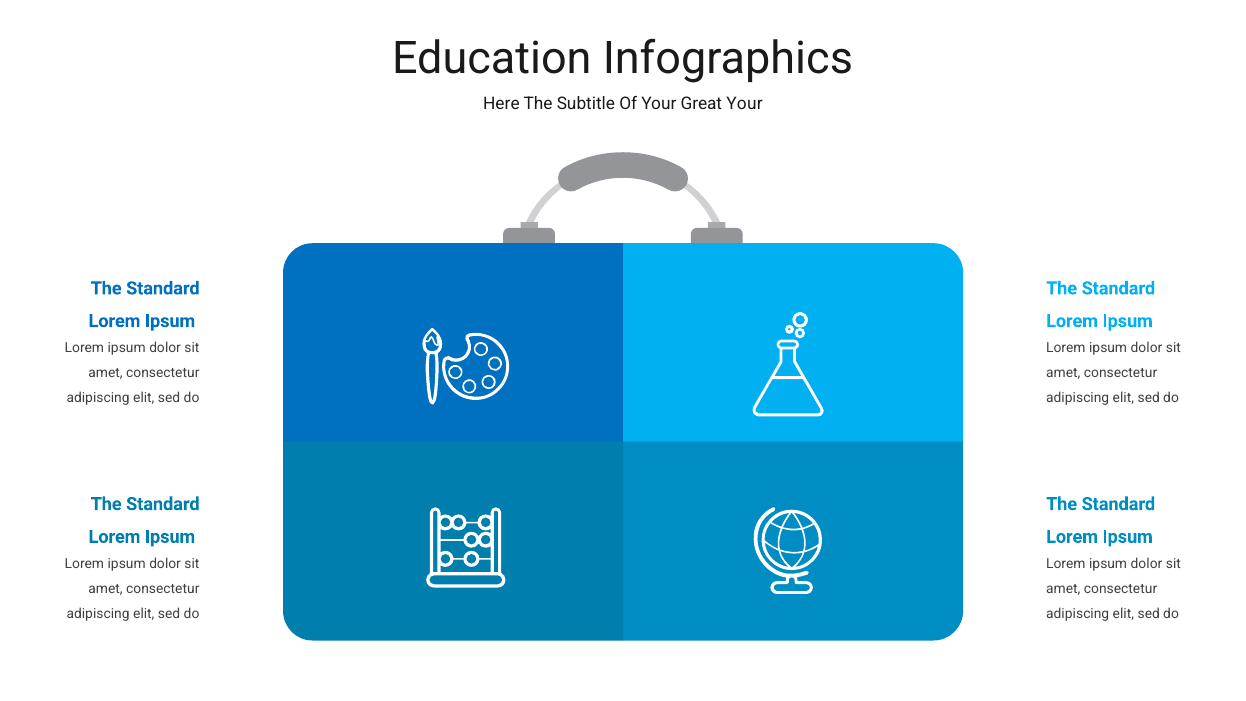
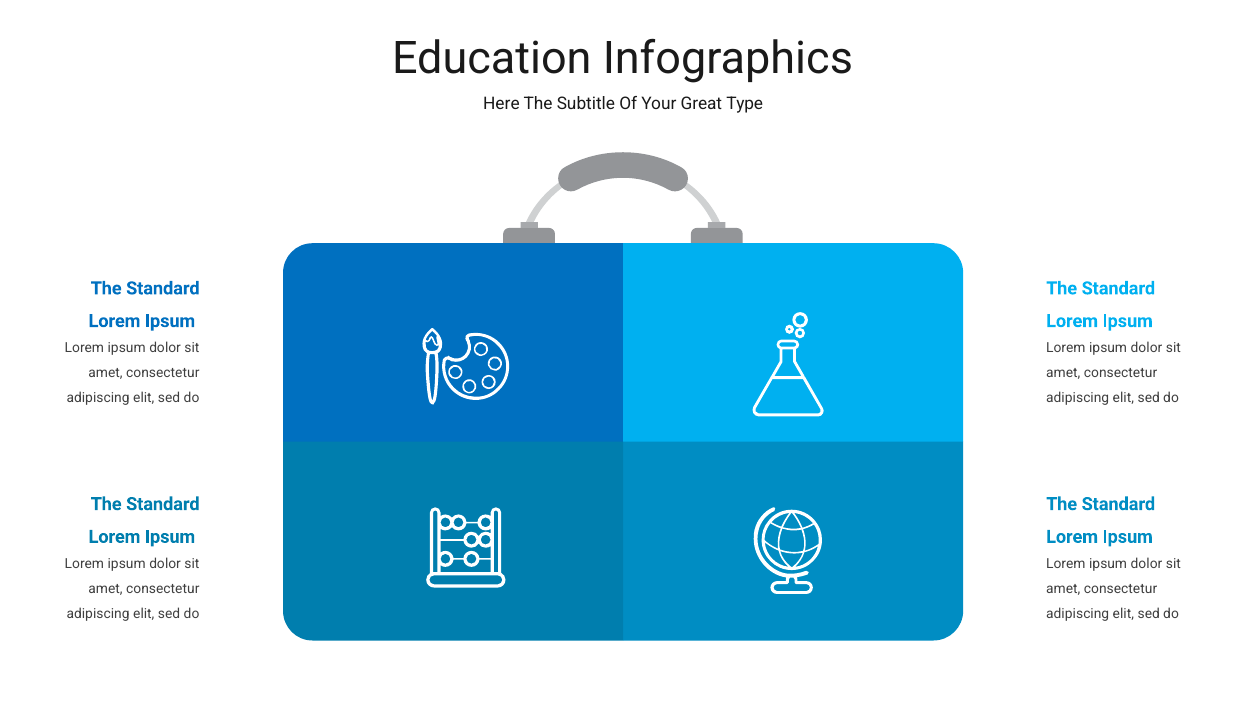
Great Your: Your -> Type (745, 103)
